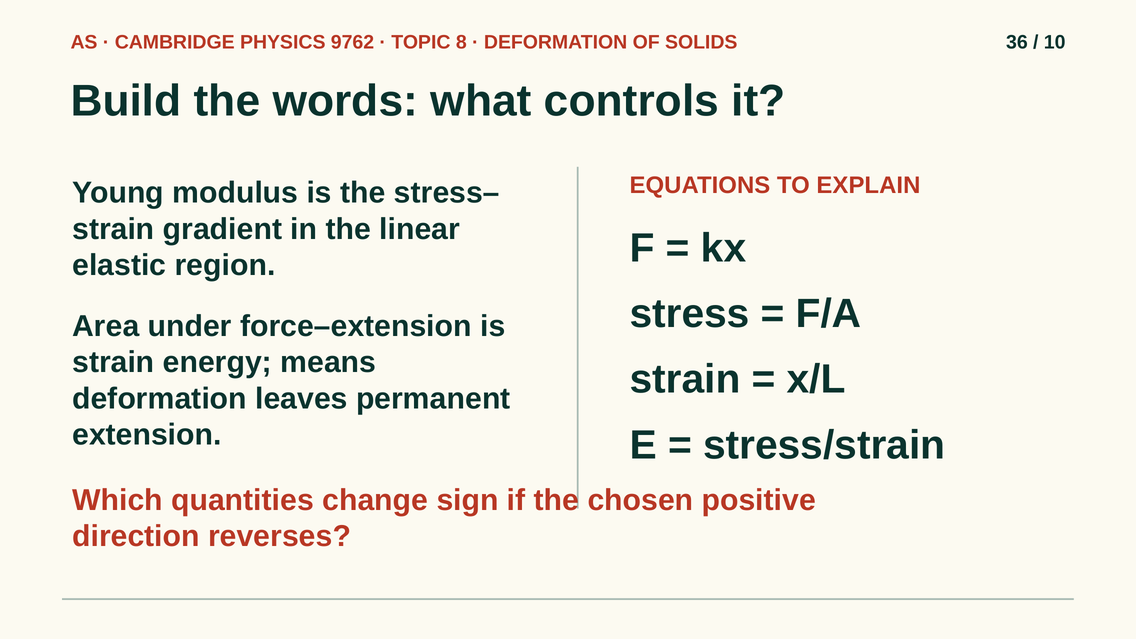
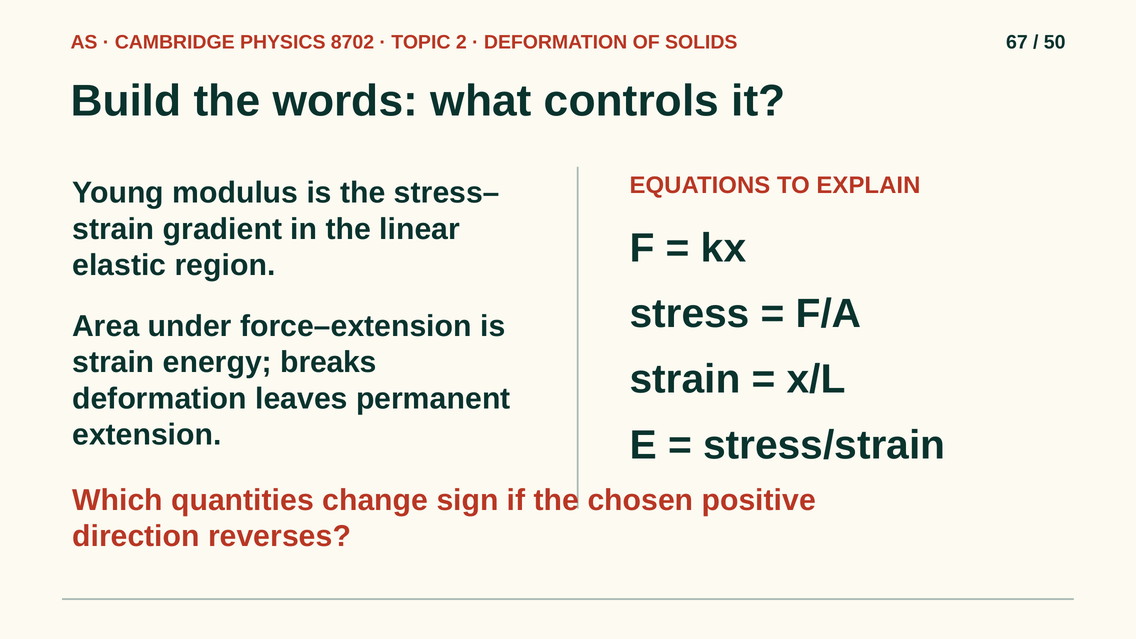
9762: 9762 -> 8702 (352, 42)
8: 8 -> 2 (461, 42)
36: 36 -> 67 (1017, 42)
10: 10 -> 50 (1055, 42)
means: means -> breaks (328, 362)
